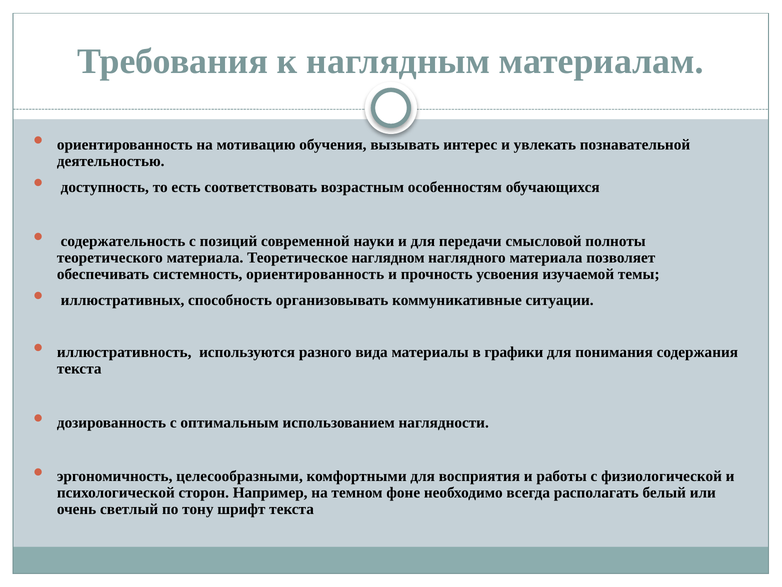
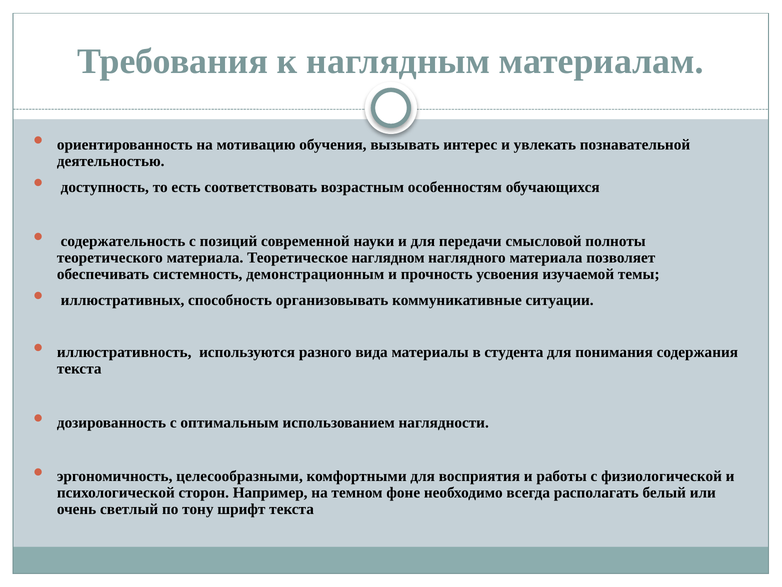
системность ориентированность: ориентированность -> демонстрационным (315, 274)
графики: графики -> студента (514, 352)
